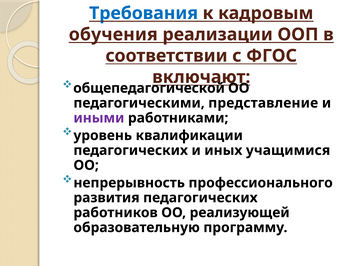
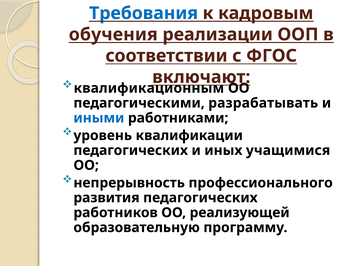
общепедагогической: общепедагогической -> квалификационным (149, 88)
представление: представление -> разрабатывать (263, 103)
иными colour: purple -> blue (99, 118)
